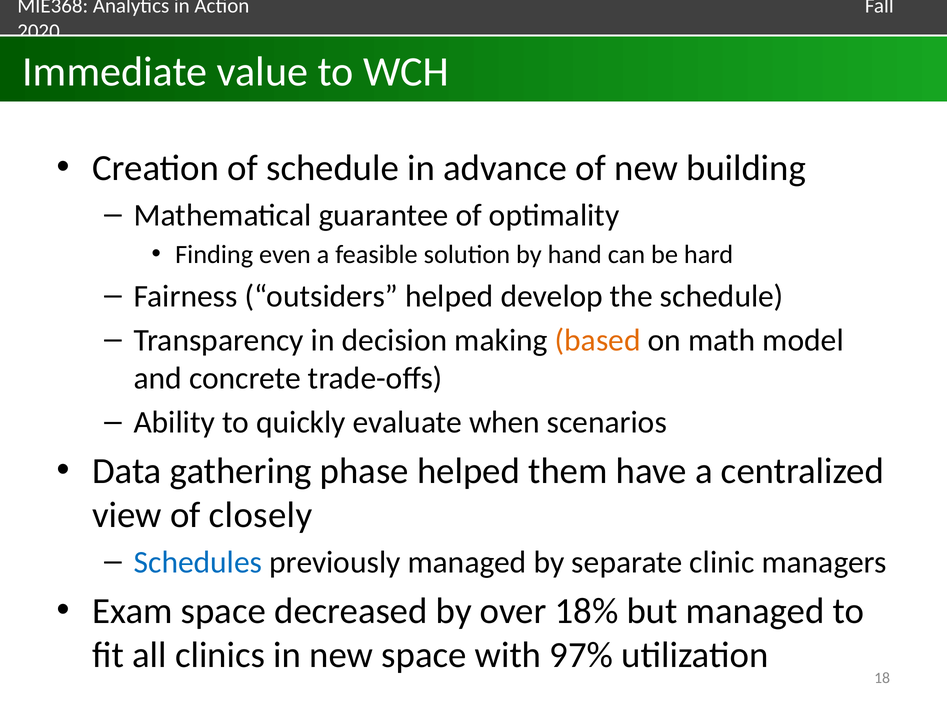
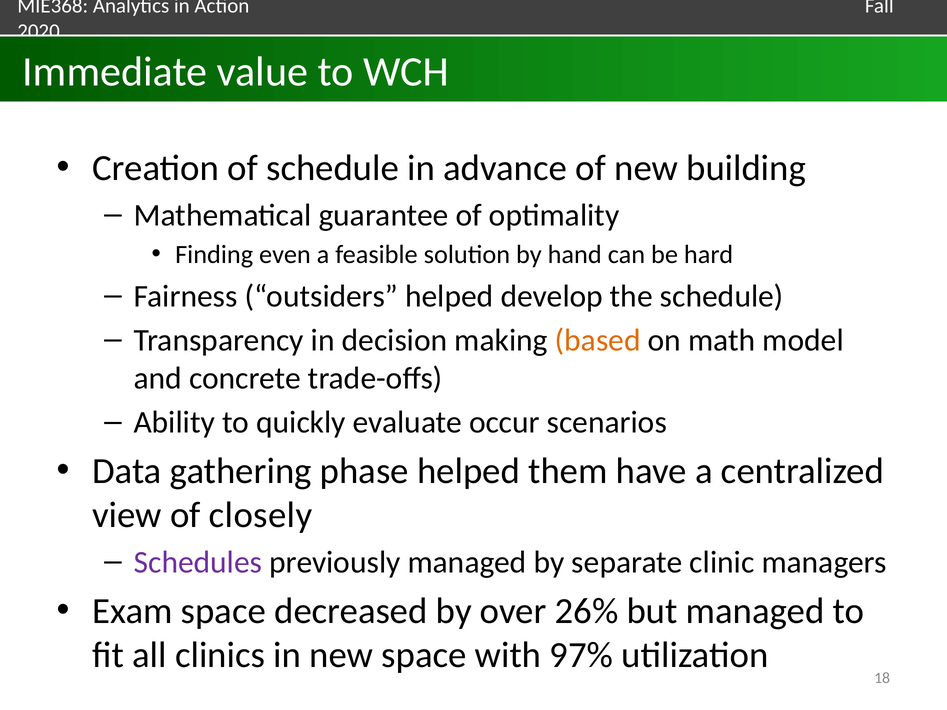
when: when -> occur (504, 423)
Schedules colour: blue -> purple (198, 563)
18%: 18% -> 26% (587, 611)
